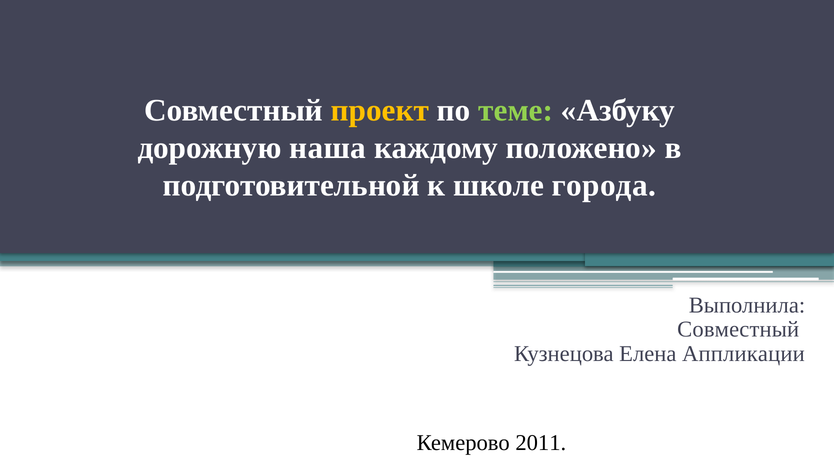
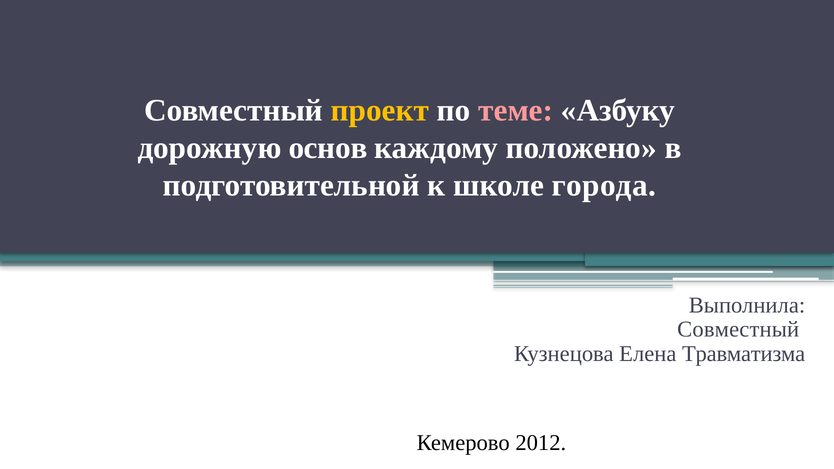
теме colour: light green -> pink (516, 110)
наша: наша -> основ (328, 148)
Аппликации: Аппликации -> Травматизма (744, 354)
2011: 2011 -> 2012 (541, 443)
